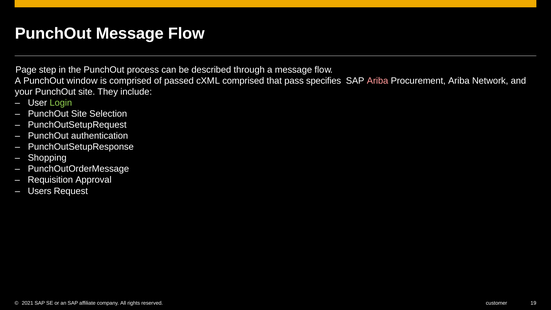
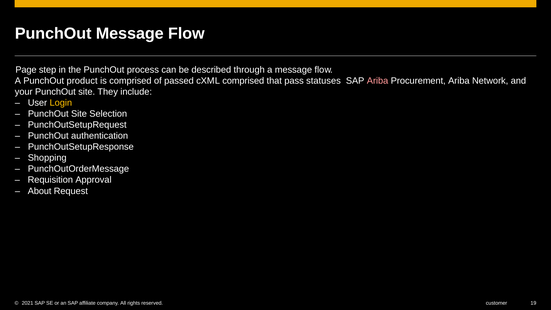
window: window -> product (82, 81)
specifies: specifies -> statuses (324, 81)
Login colour: light green -> yellow (61, 103)
Users: Users -> About (40, 191)
